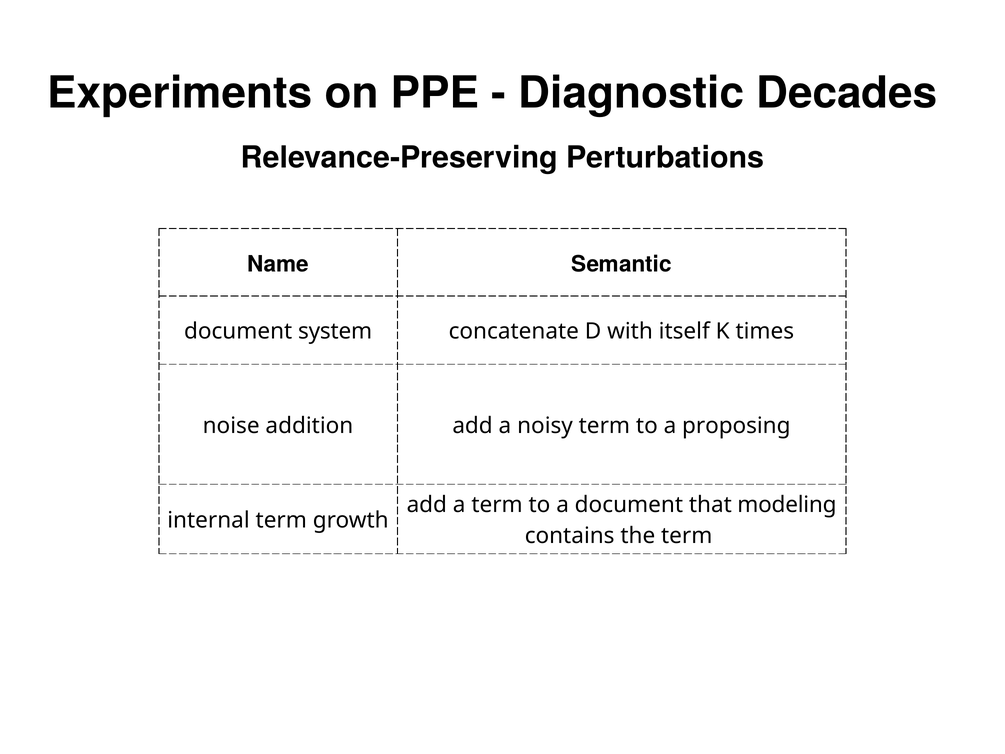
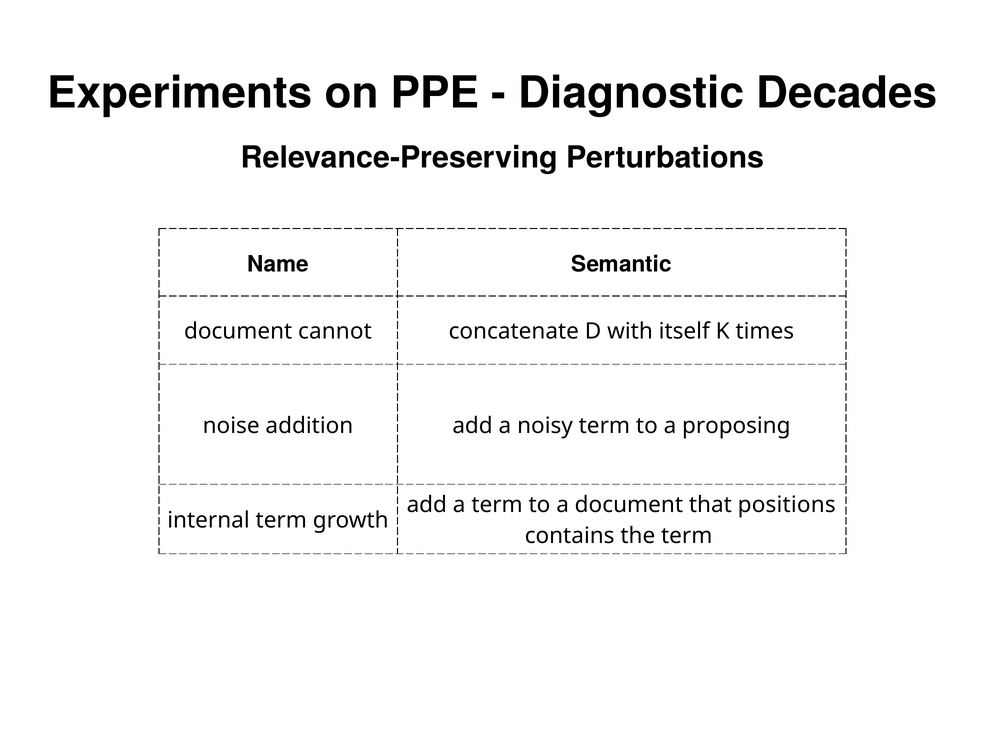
system: system -> cannot (335, 331)
modeling: modeling -> positions (787, 505)
